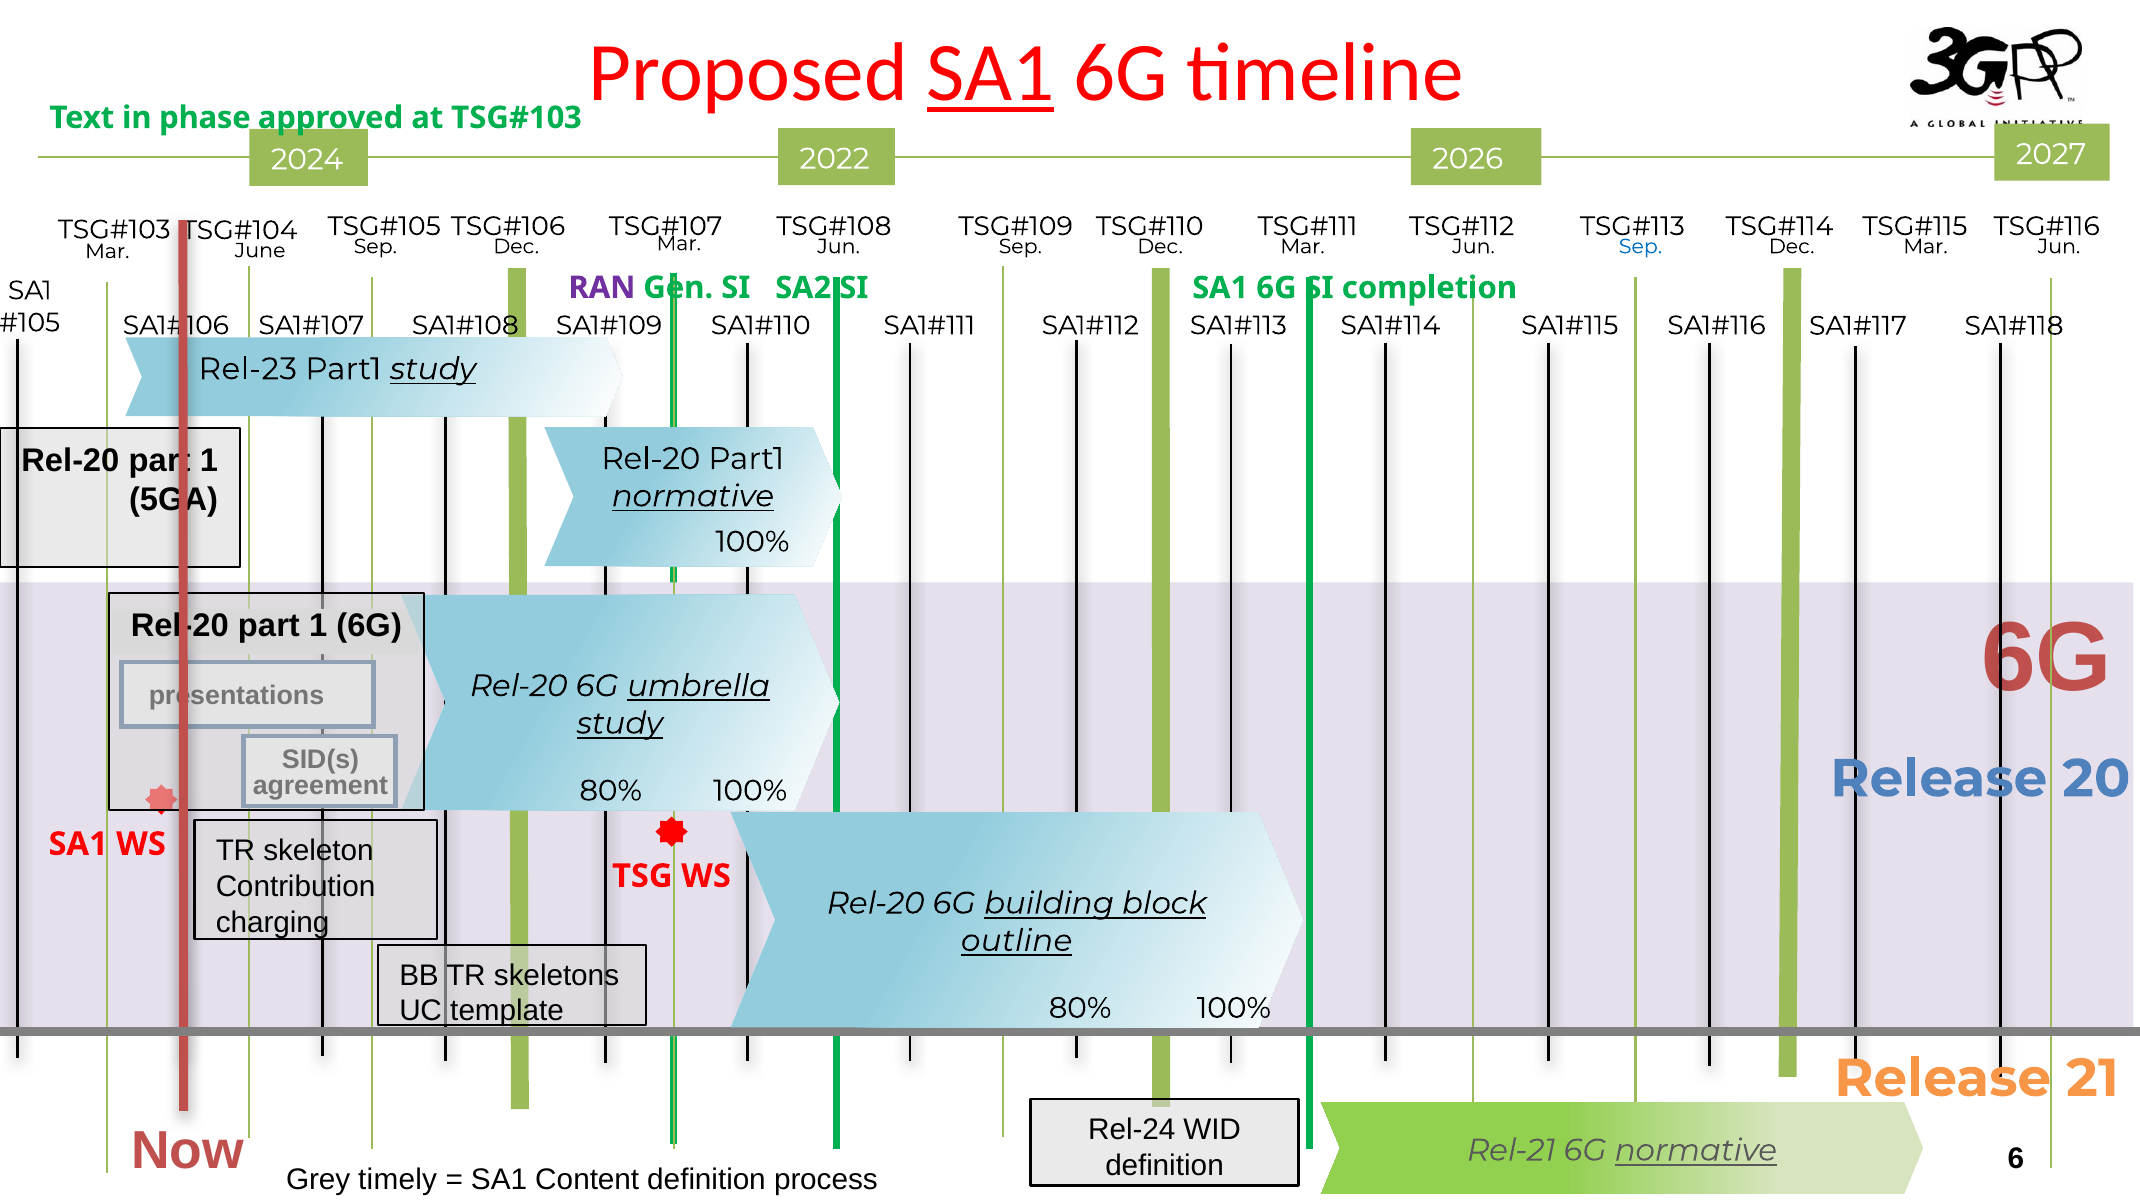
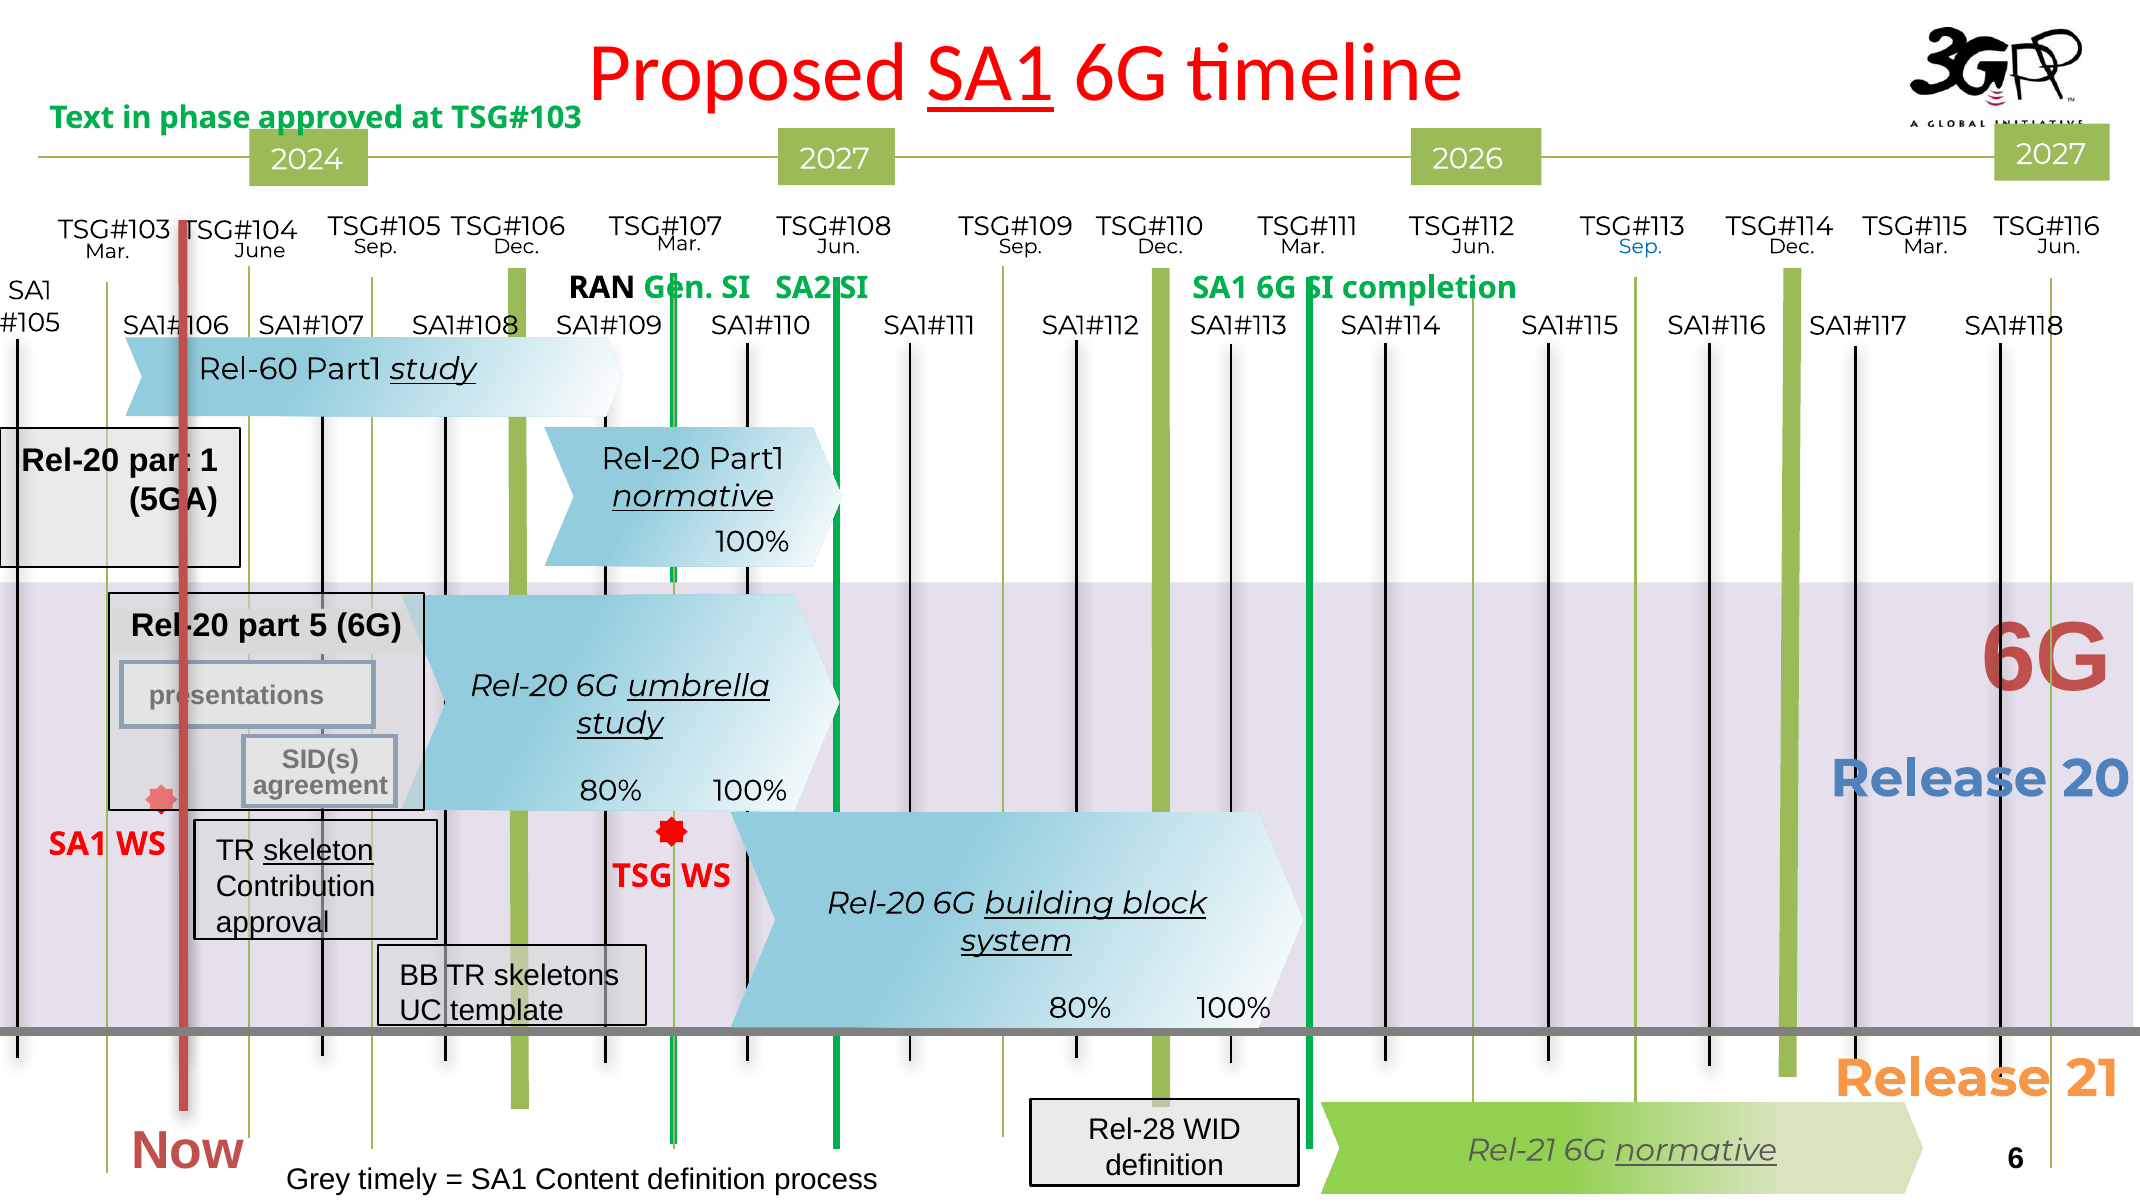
2022: 2022 -> 2027 (835, 159)
RAN colour: purple -> black (602, 288)
Rel-23: Rel-23 -> Rel-60 (248, 369)
1: 1 -> 5 (318, 626)
skeleton underline: none -> present (318, 851)
charging: charging -> approval (273, 922)
outline: outline -> system (1017, 940)
Rel-24: Rel-24 -> Rel-28 (1132, 1129)
